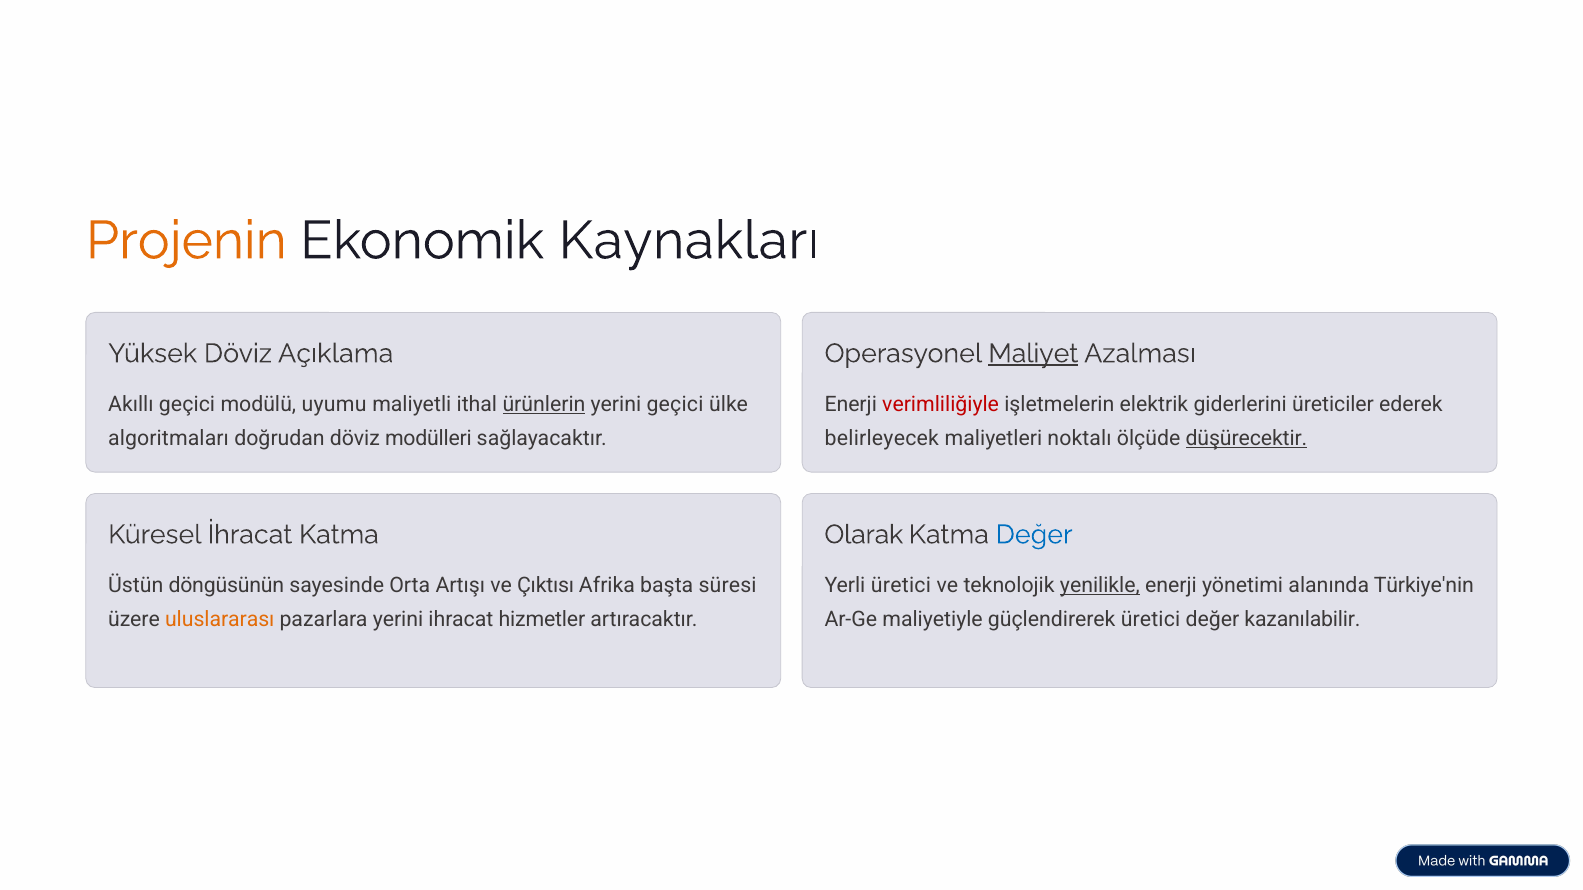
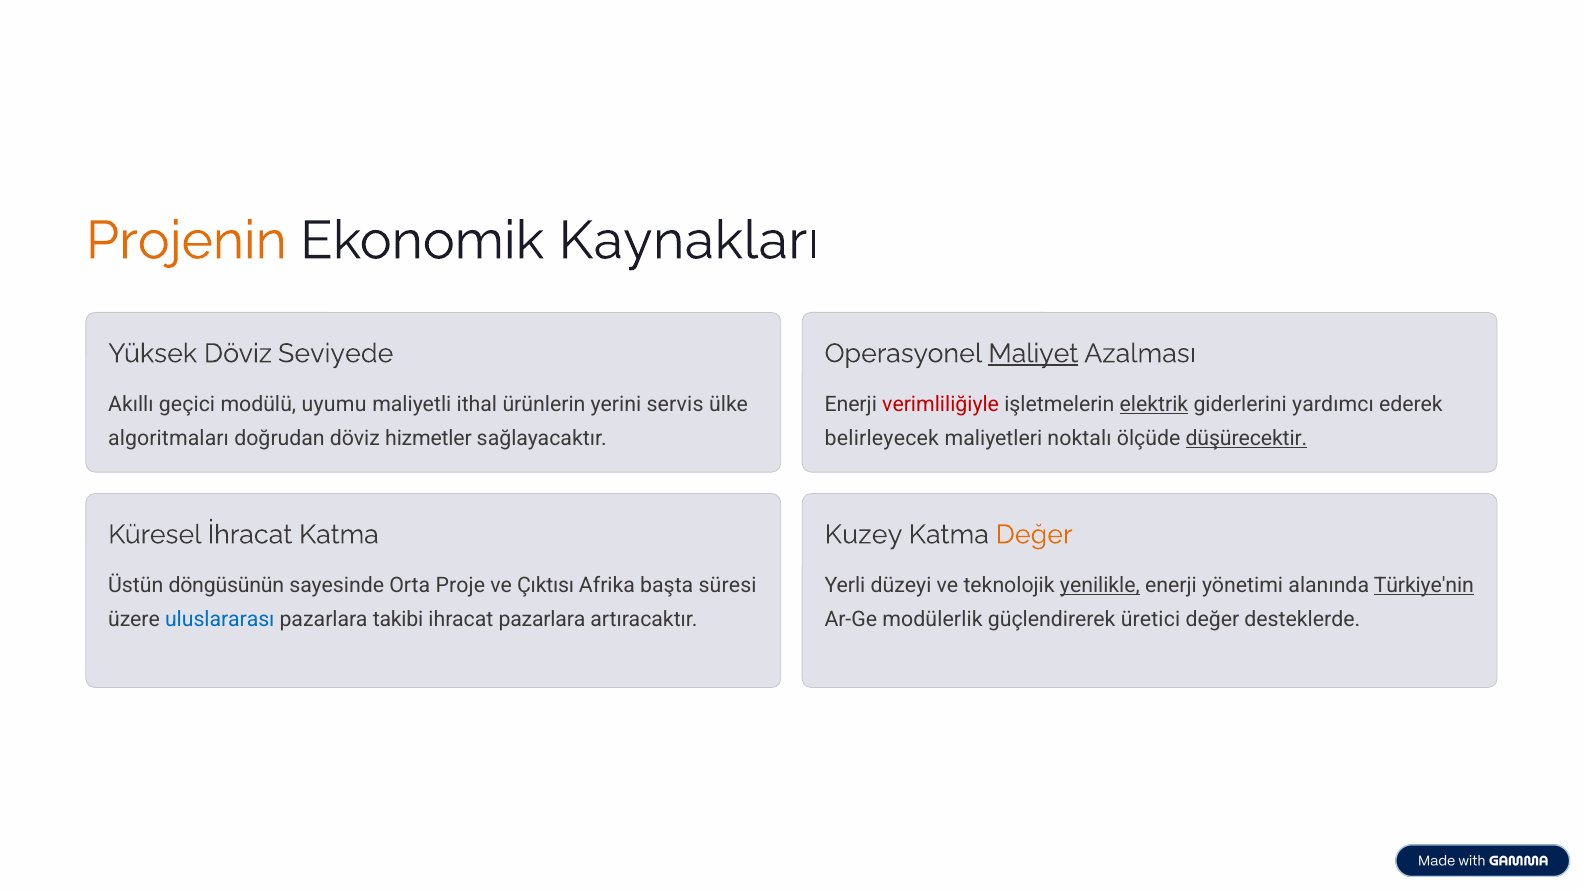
Açıklama: Açıklama -> Seviyede (336, 354)
ürünlerin underline: present -> none (544, 404)
yerini geçici: geçici -> servis (675, 404)
elektrik underline: none -> present (1154, 404)
üreticiler: üreticiler -> yardımcı (1333, 404)
modülleri: modülleri -> hizmetler (428, 439)
Olarak: Olarak -> Kuzey (863, 535)
Değer colour: blue -> orange (1034, 535)
Artışı: Artışı -> Proje (460, 586)
Yerli üretici: üretici -> düzeyi (901, 586)
Türkiye'nin underline: none -> present (1424, 586)
uluslararası colour: orange -> blue (220, 620)
pazarlara yerini: yerini -> takibi (398, 620)
ihracat hizmetler: hizmetler -> pazarlara (542, 620)
maliyetiyle: maliyetiyle -> modülerlik (932, 620)
kazanılabilir: kazanılabilir -> desteklerde (1302, 620)
